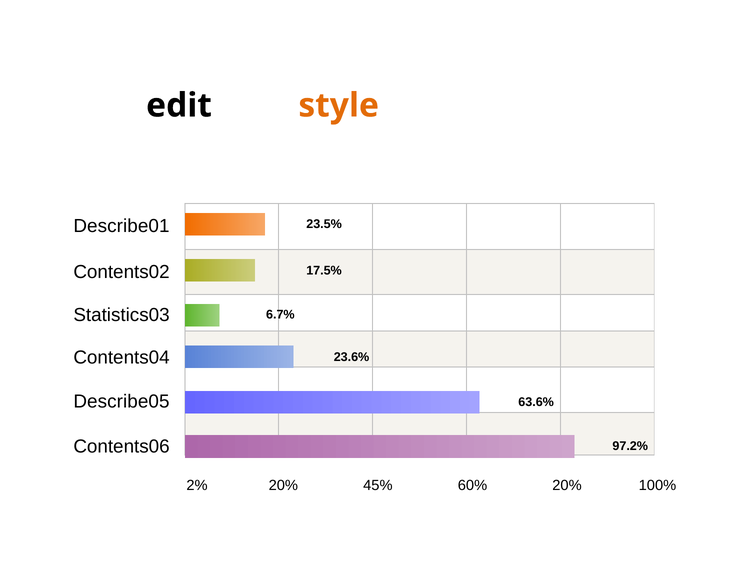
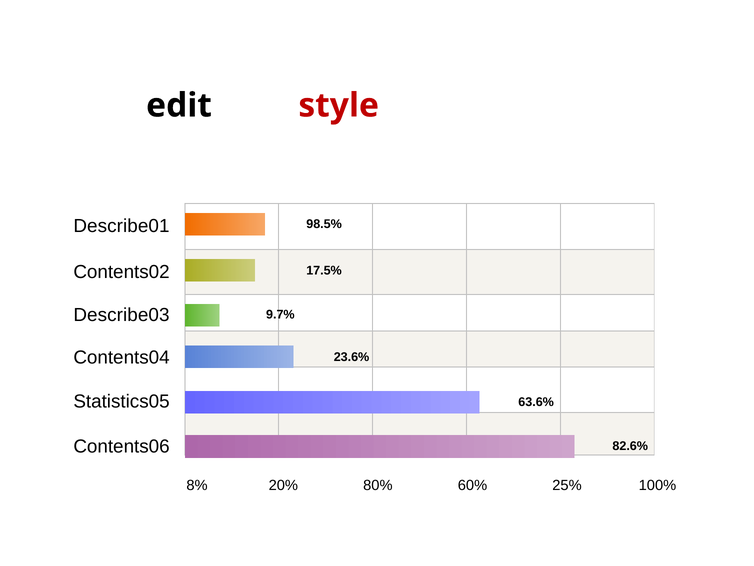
style colour: orange -> red (339, 105)
23.5%: 23.5% -> 98.5% (324, 224)
Statistics03: Statistics03 -> Describe03 (121, 315)
6.7%: 6.7% -> 9.7% (280, 314)
Describe05: Describe05 -> Statistics05 (122, 401)
97.2%: 97.2% -> 82.6% (630, 446)
2%: 2% -> 8% (197, 485)
45%: 45% -> 80% (378, 485)
60% 20%: 20% -> 25% (567, 485)
